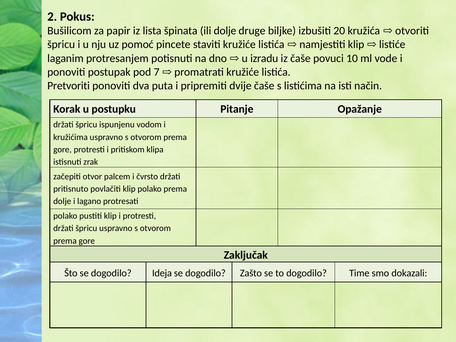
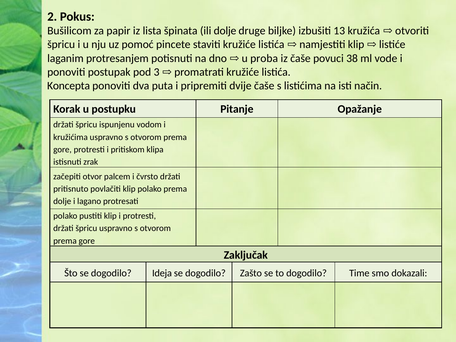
20: 20 -> 13 (339, 31)
izradu: izradu -> proba (264, 58)
10: 10 -> 38 (352, 58)
7: 7 -> 3 (157, 72)
Pretvoriti: Pretvoriti -> Koncepta (69, 86)
